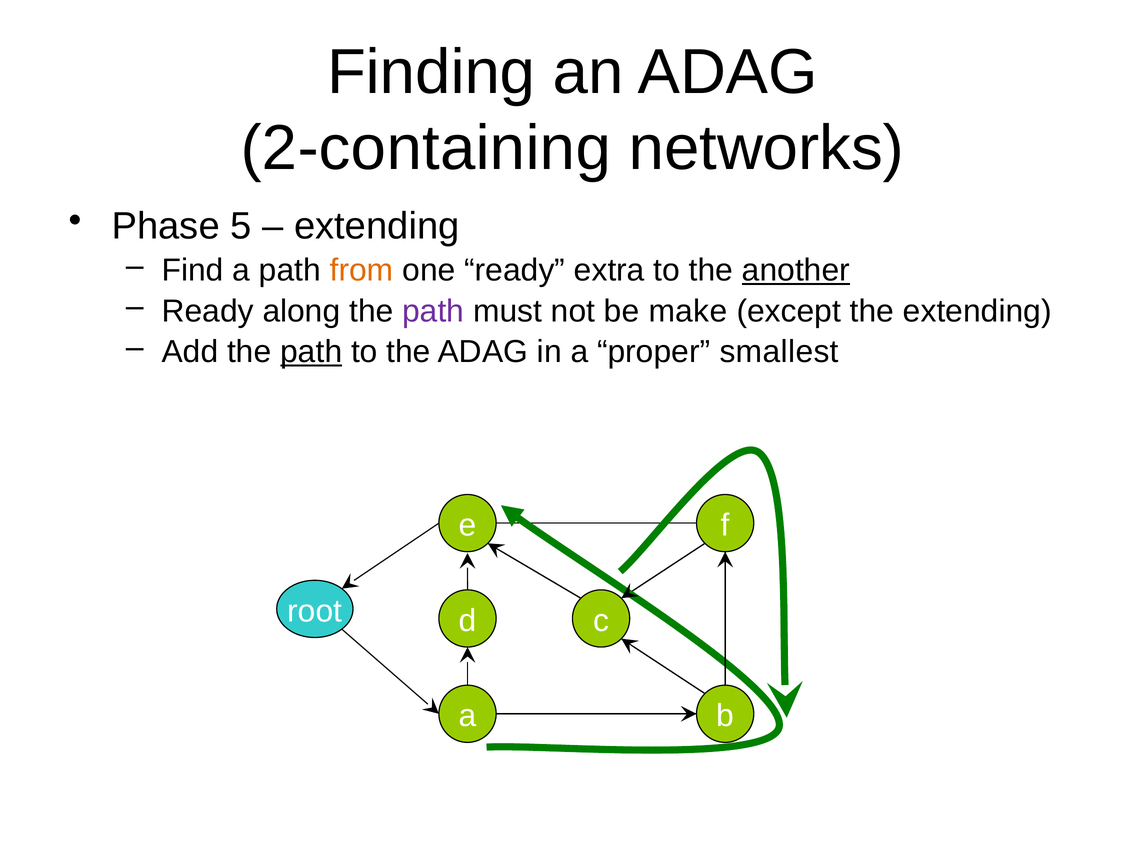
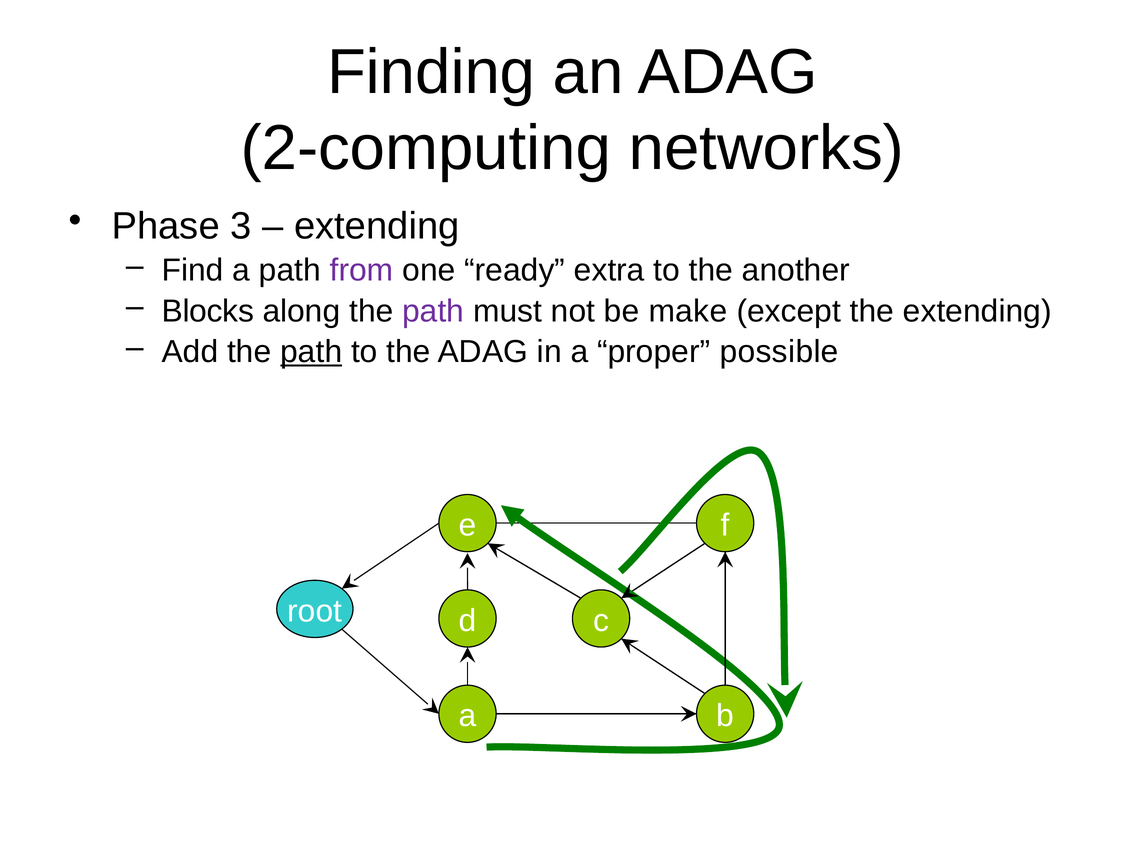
2-containing: 2-containing -> 2-computing (426, 149)
5: 5 -> 3 (241, 226)
from colour: orange -> purple (362, 271)
another underline: present -> none (796, 271)
Ready: Ready -> Blocks (208, 311)
smallest: smallest -> possible (779, 352)
